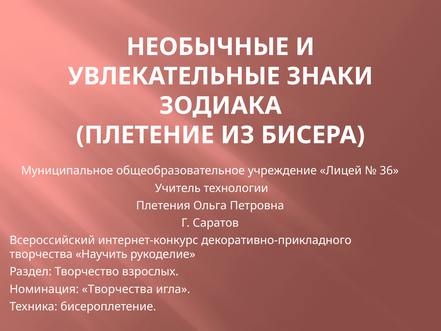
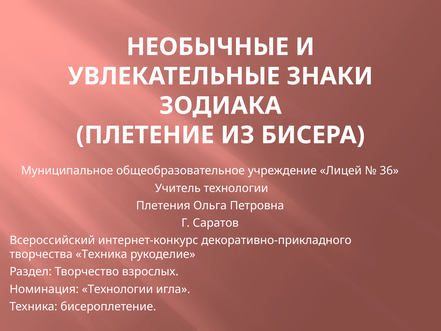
творчества Научить: Научить -> Техника (101, 254)
Номинация Творчества: Творчества -> Технологии (117, 289)
